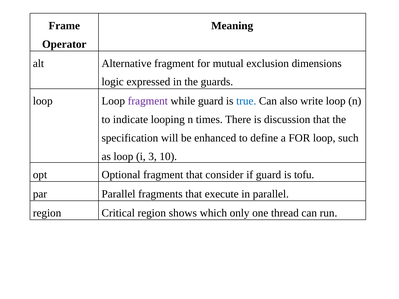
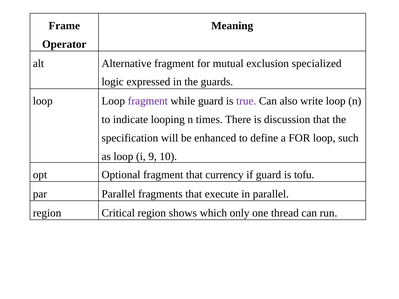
dimensions: dimensions -> specialized (317, 63)
true colour: blue -> purple (246, 101)
3: 3 -> 9 (153, 156)
consider: consider -> currency (225, 175)
